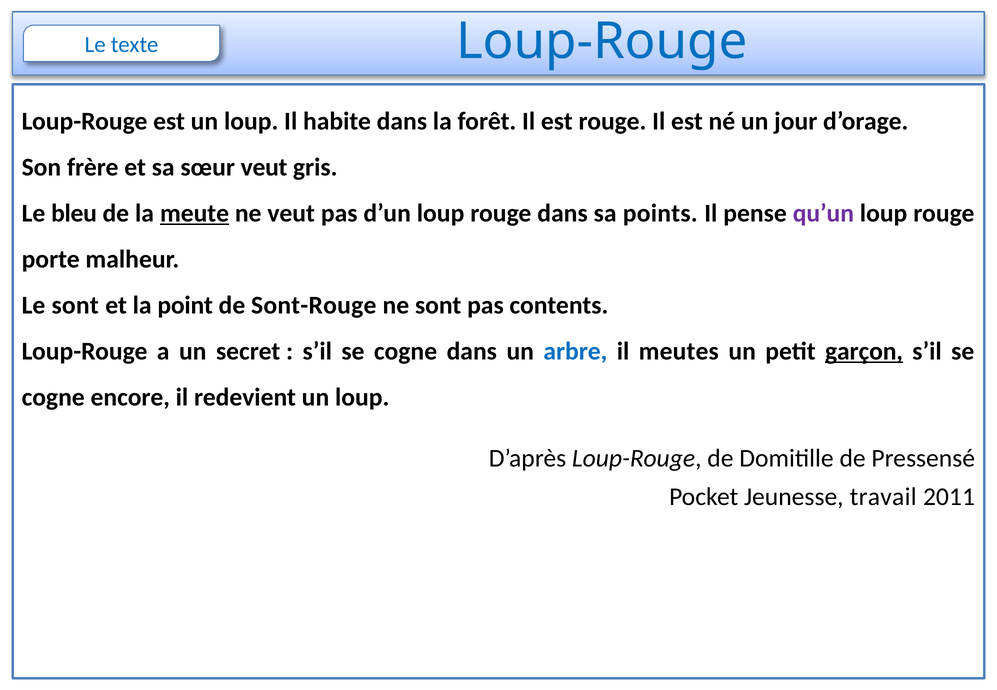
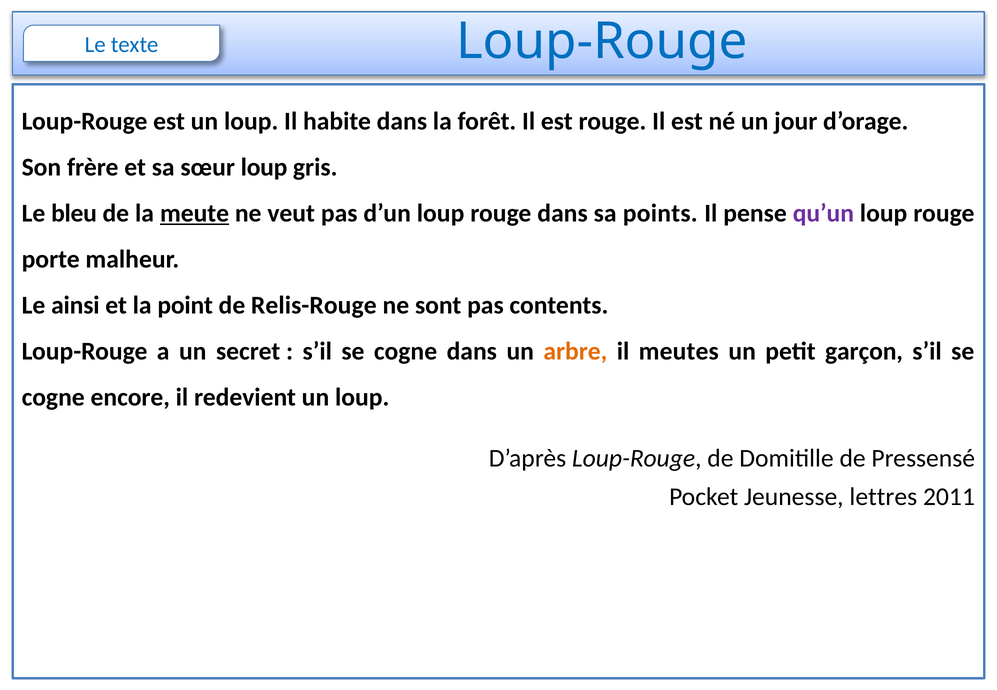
sœur veut: veut -> loup (264, 167)
Le sont: sont -> ainsi (75, 305)
Sont-Rouge: Sont-Rouge -> Relis-Rouge (314, 305)
arbre colour: blue -> orange (575, 351)
garçon underline: present -> none (864, 351)
travail: travail -> lettres (883, 497)
